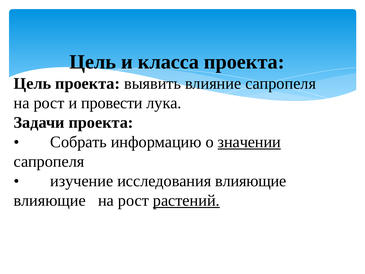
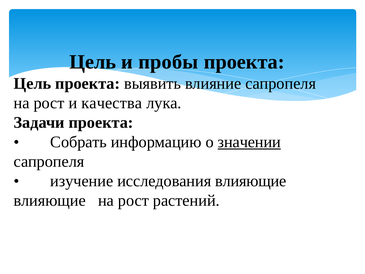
класса: класса -> пробы (168, 62)
провести: провести -> качества (112, 103)
растений underline: present -> none (186, 200)
